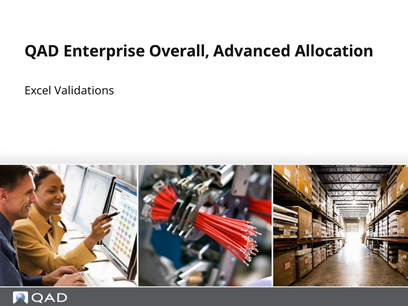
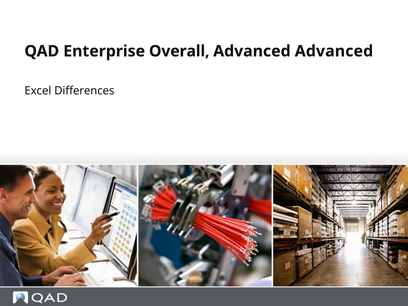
Advanced Allocation: Allocation -> Advanced (334, 51)
Validations: Validations -> Differences (84, 91)
